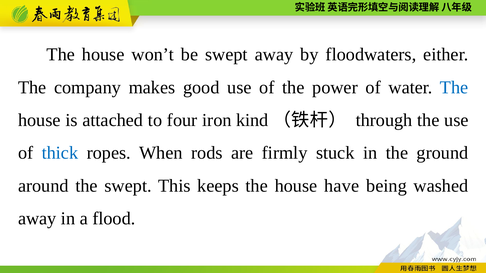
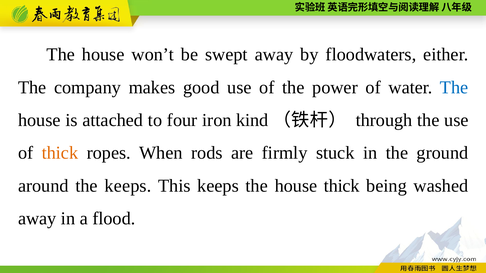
thick colour: blue -> orange (60, 153)
the swept: swept -> keeps (128, 186)
house have: have -> thick (342, 186)
